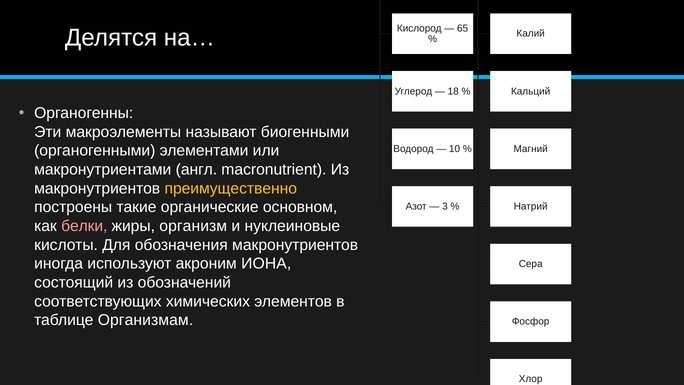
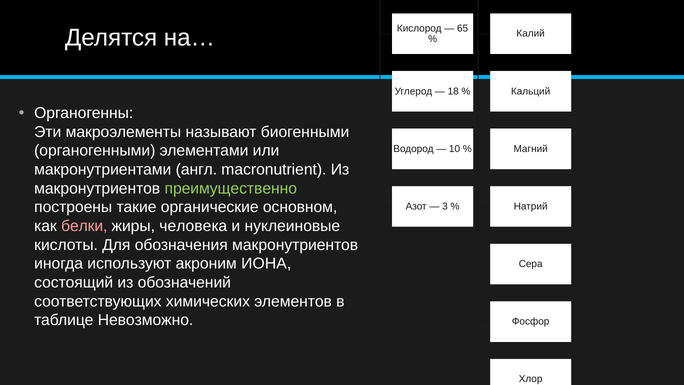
преимущественно colour: yellow -> light green (231, 188)
организм: организм -> человека (193, 226)
Организмам: Организмам -> Невозможно (146, 320)
